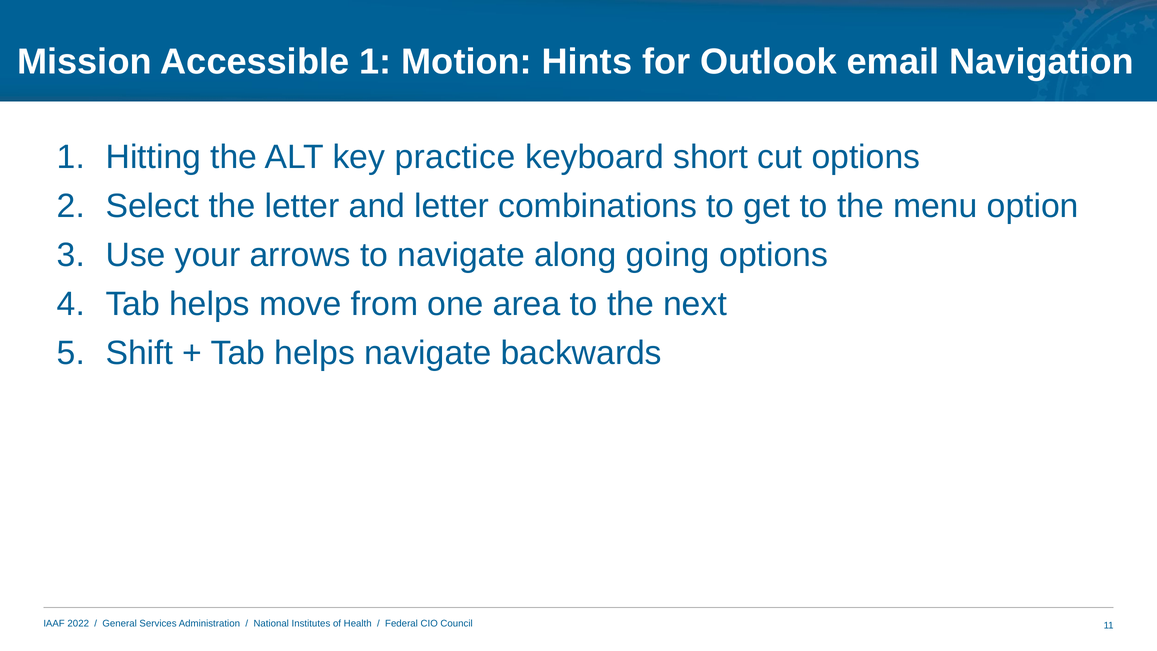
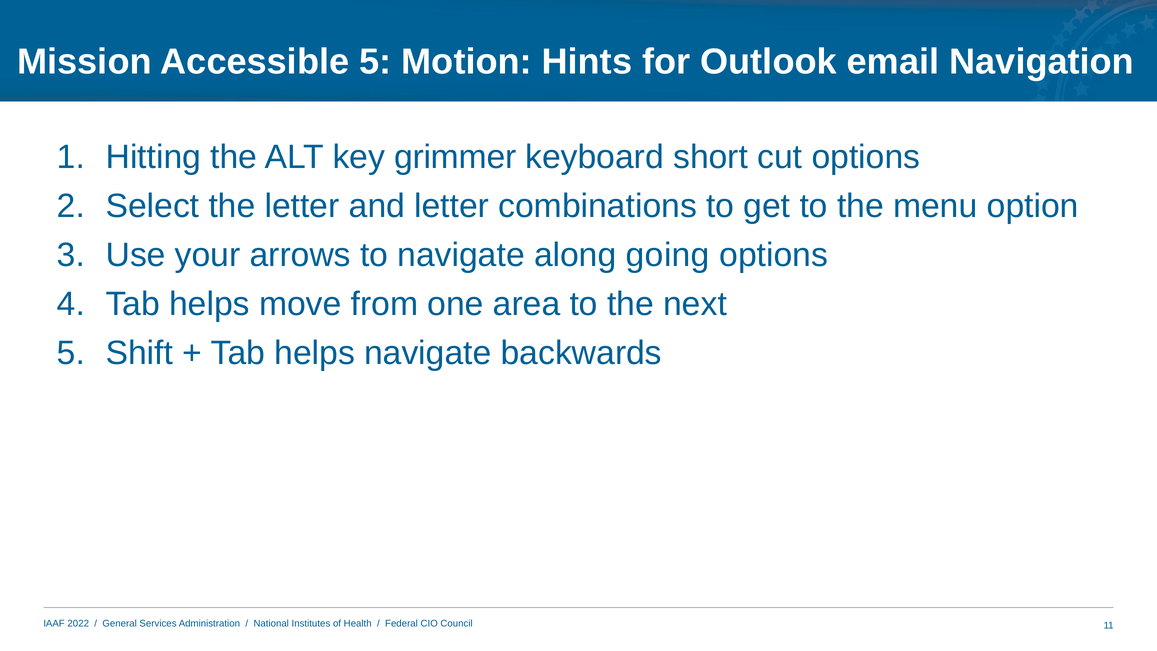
Accessible 1: 1 -> 5 (375, 62)
practice: practice -> grimmer (455, 157)
